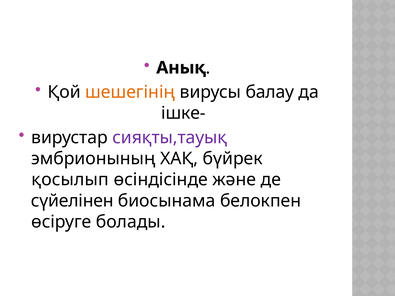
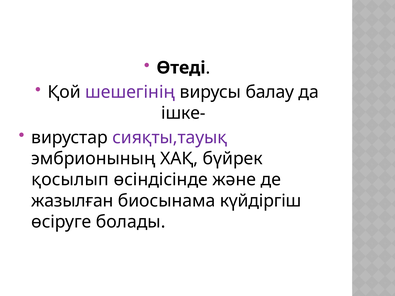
Анық: Анық -> Өтеді (181, 68)
шешегінің colour: orange -> purple (130, 92)
сүйелінен: сүйелінен -> жазылған (72, 201)
белокпен: белокпен -> күйдіргіш (261, 201)
